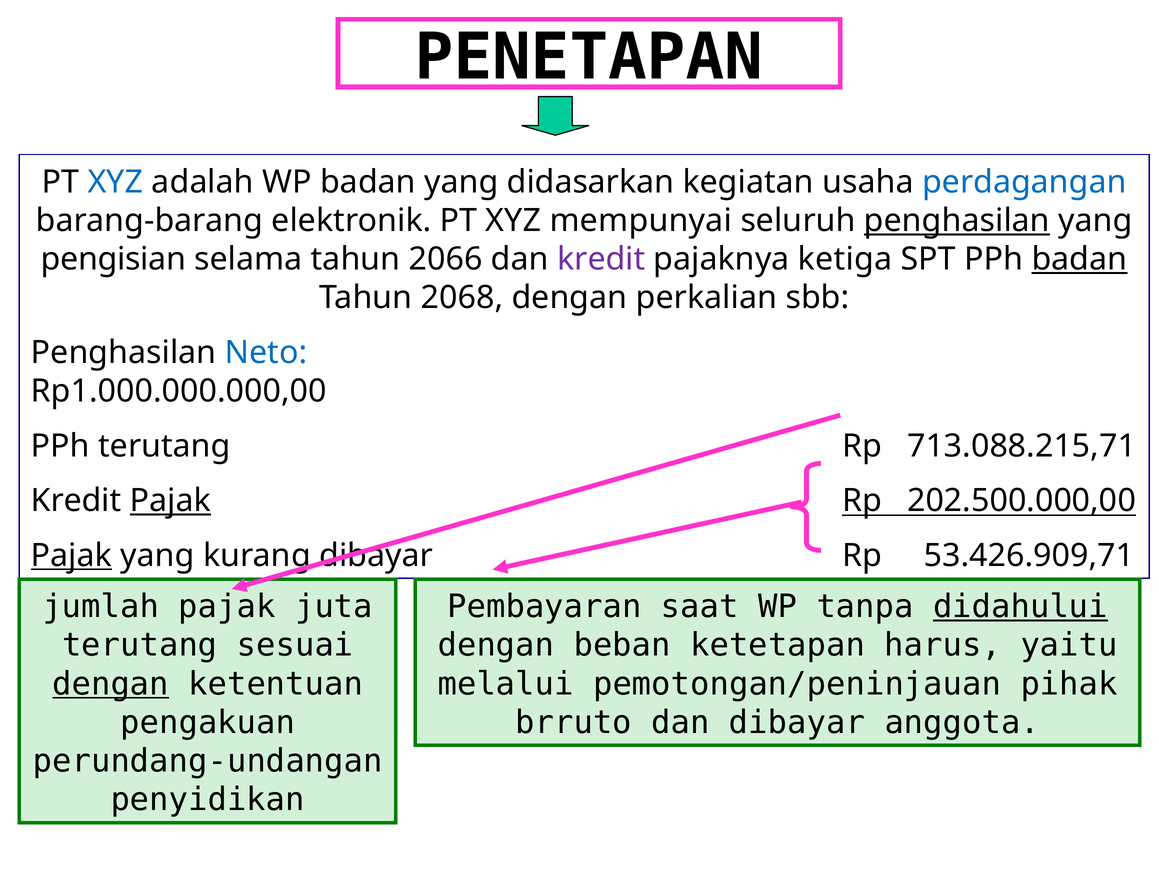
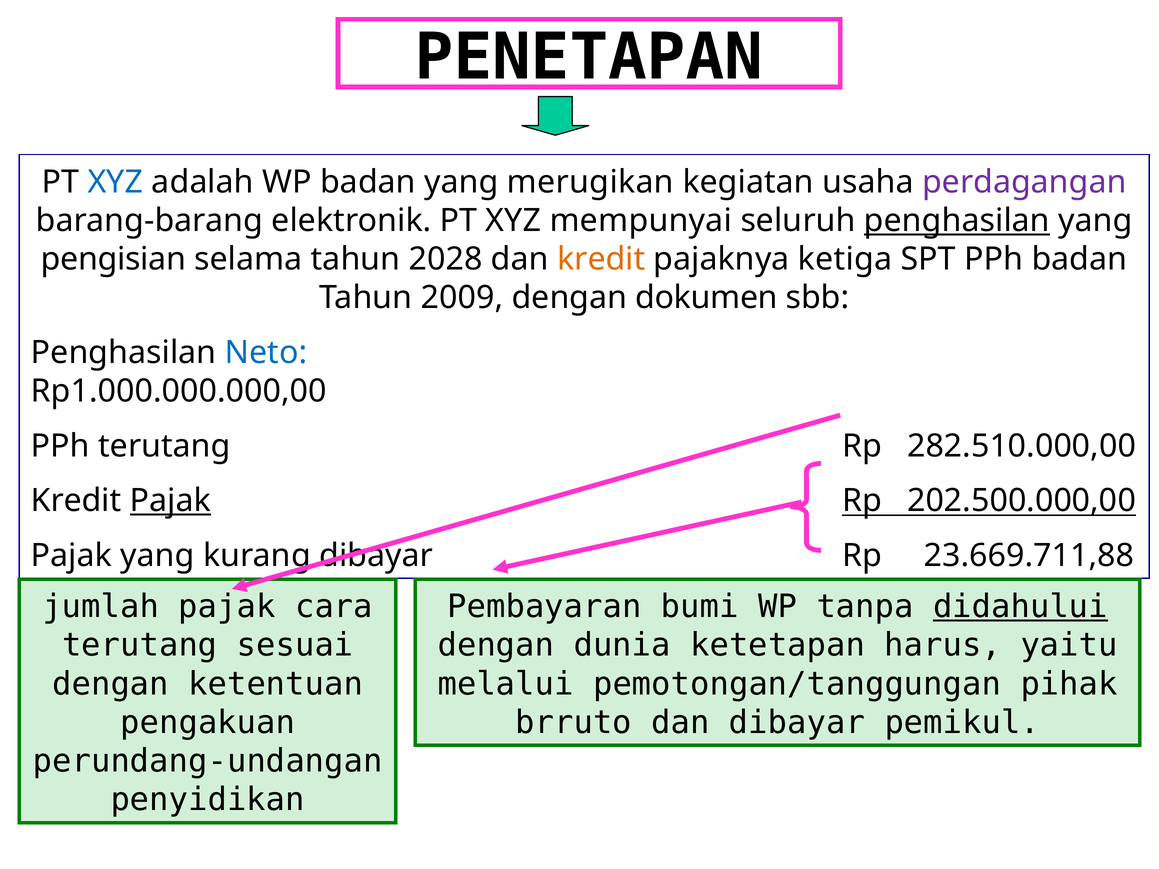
didasarkan: didasarkan -> merugikan (590, 182)
perdagangan colour: blue -> purple (1024, 182)
2066: 2066 -> 2028 (446, 259)
kredit colour: purple -> orange (601, 259)
badan underline: present -> none (1079, 259)
2068: 2068 -> 2009 (462, 298)
perkalian: perkalian -> dokumen (707, 298)
713.088.215,71: 713.088.215,71 -> 282.510.000,00 (1022, 446)
Pajak underline: present -> none (71, 556)
53.426.909,71: 53.426.909,71 -> 23.669.711,88 (1029, 556)
juta: juta -> cara (334, 607)
saat: saat -> bumi (700, 607)
beban: beban -> dunia (622, 645)
dengan underline: present -> none (111, 684)
pemotongan/peninjauan: pemotongan/peninjauan -> pemotongan/tanggungan (797, 684)
anggota: anggota -> pemikul (962, 723)
